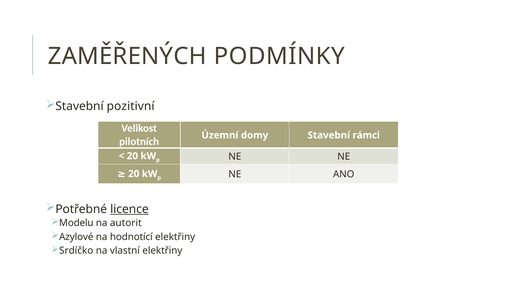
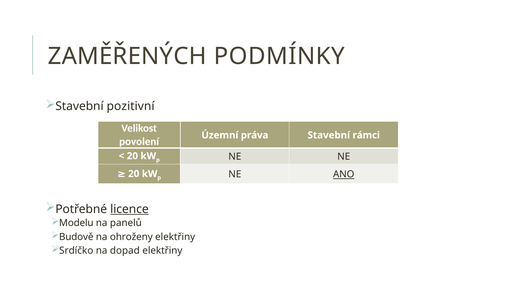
pilotních: pilotních -> povolení (139, 142)
domy: domy -> práva (255, 135)
ANO underline: none -> present (344, 174)
autorit: autorit -> panelů (126, 223)
Azylové: Azylové -> Budově (76, 237)
hodnotící: hodnotící -> ohroženy (131, 237)
vlastní: vlastní -> dopad (125, 251)
